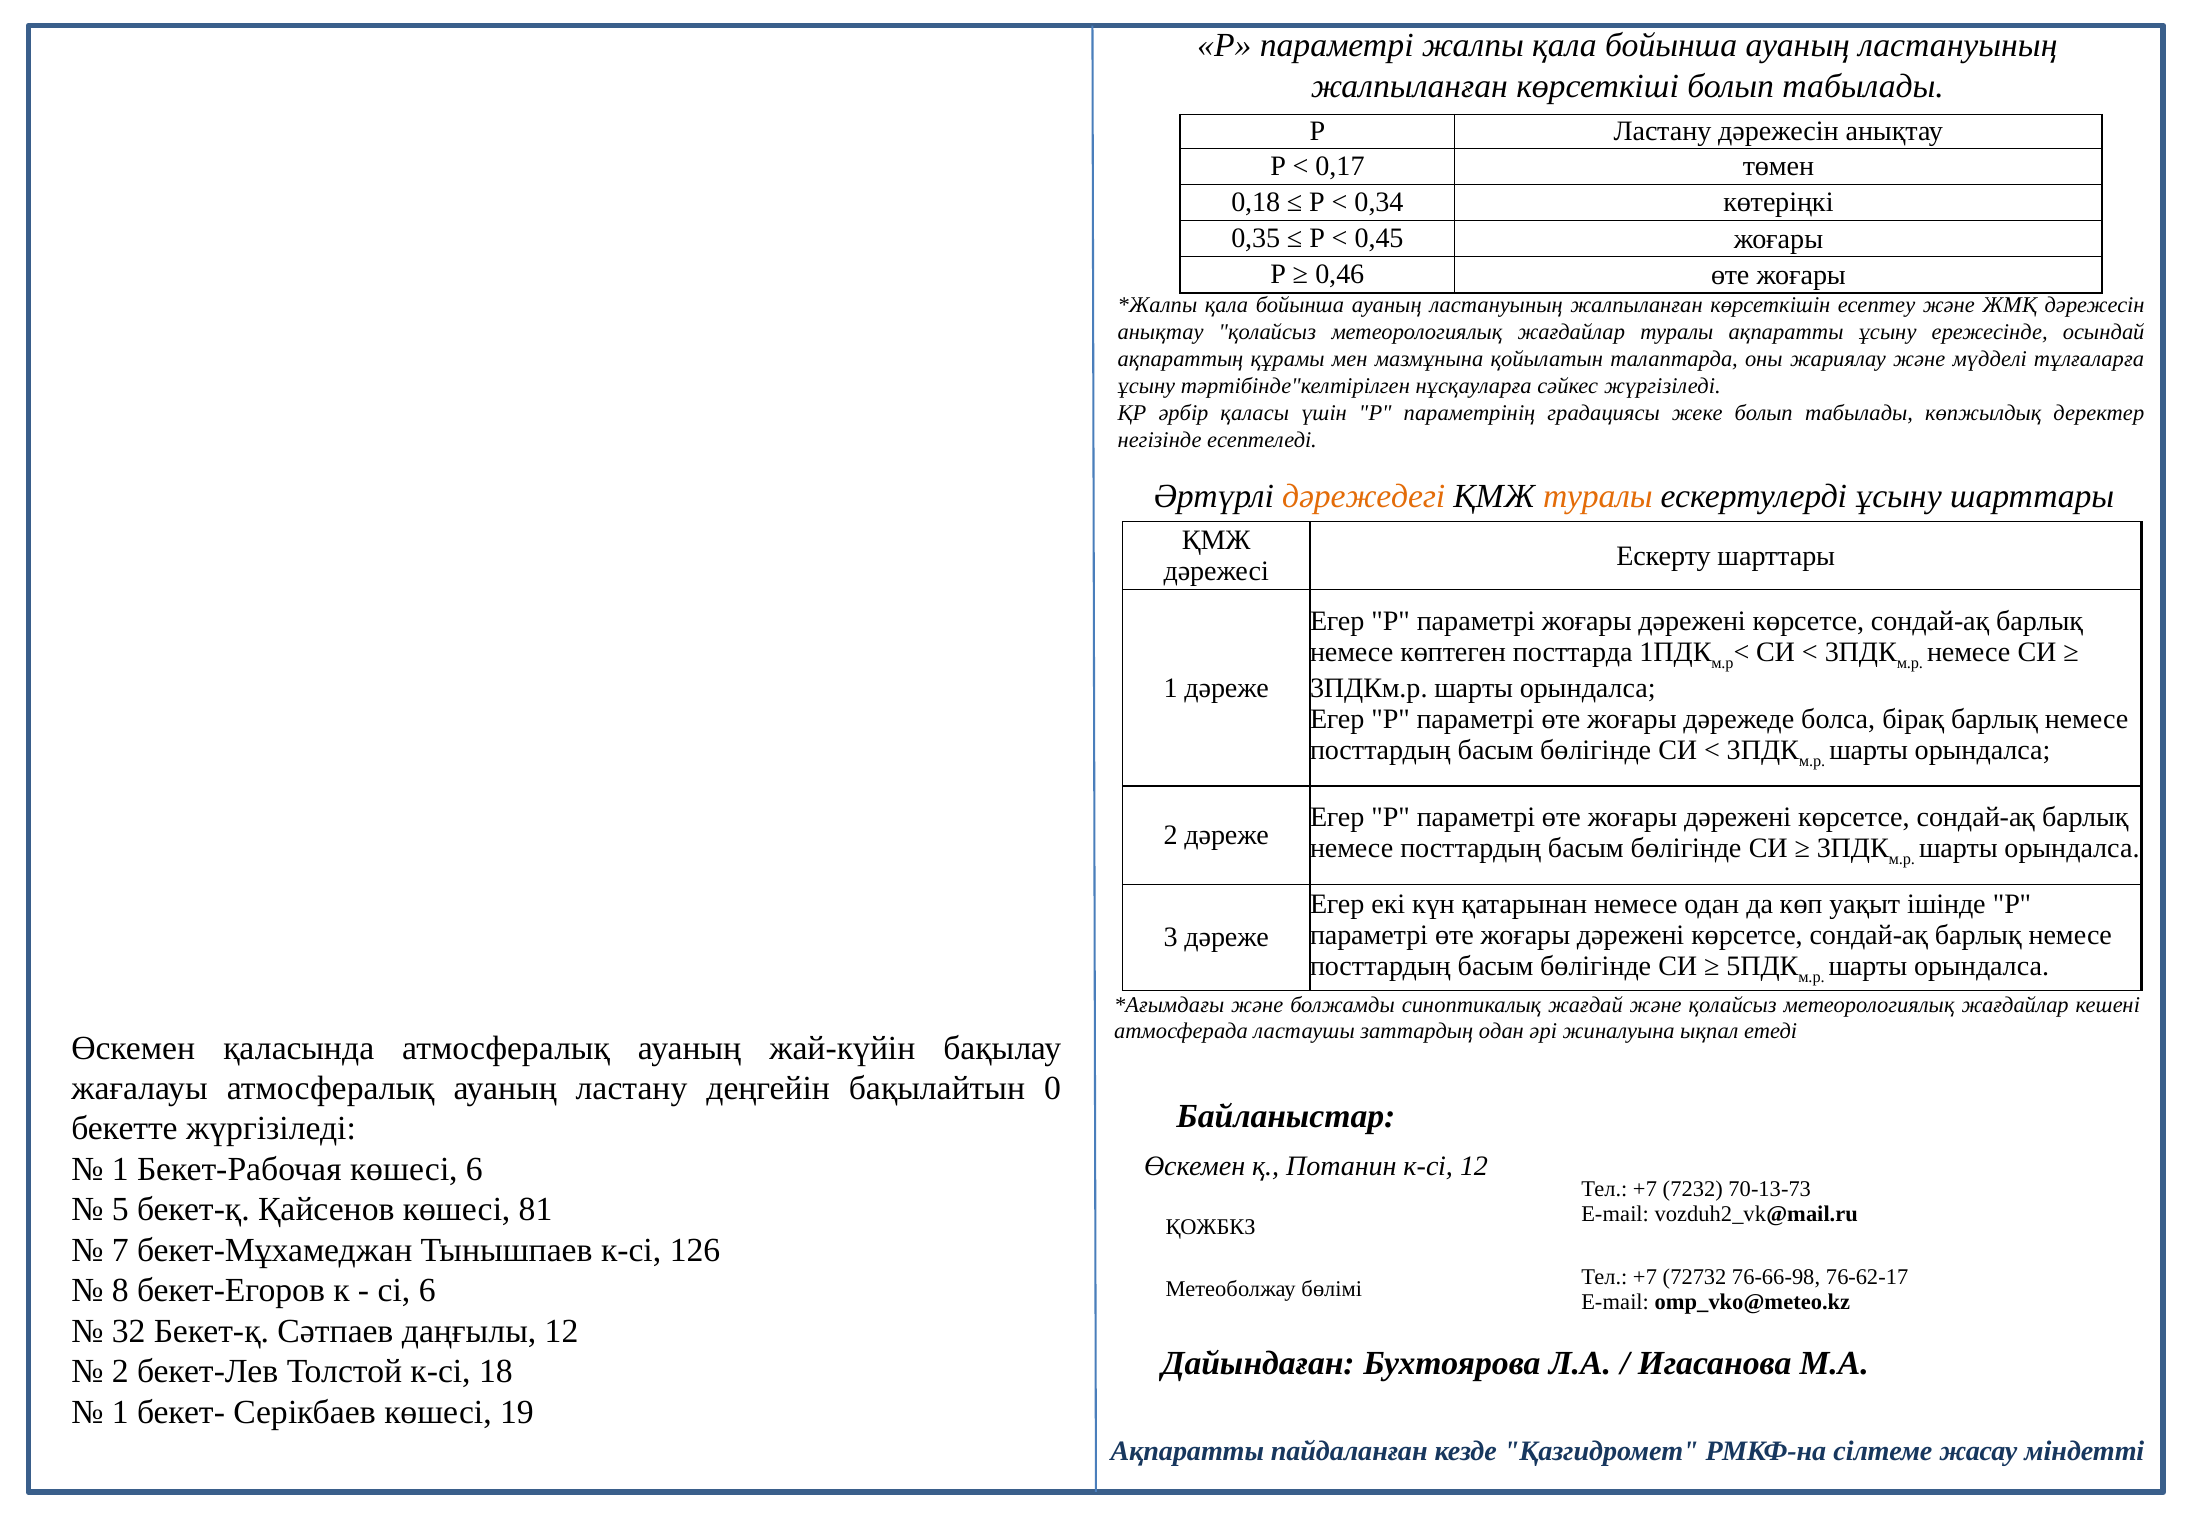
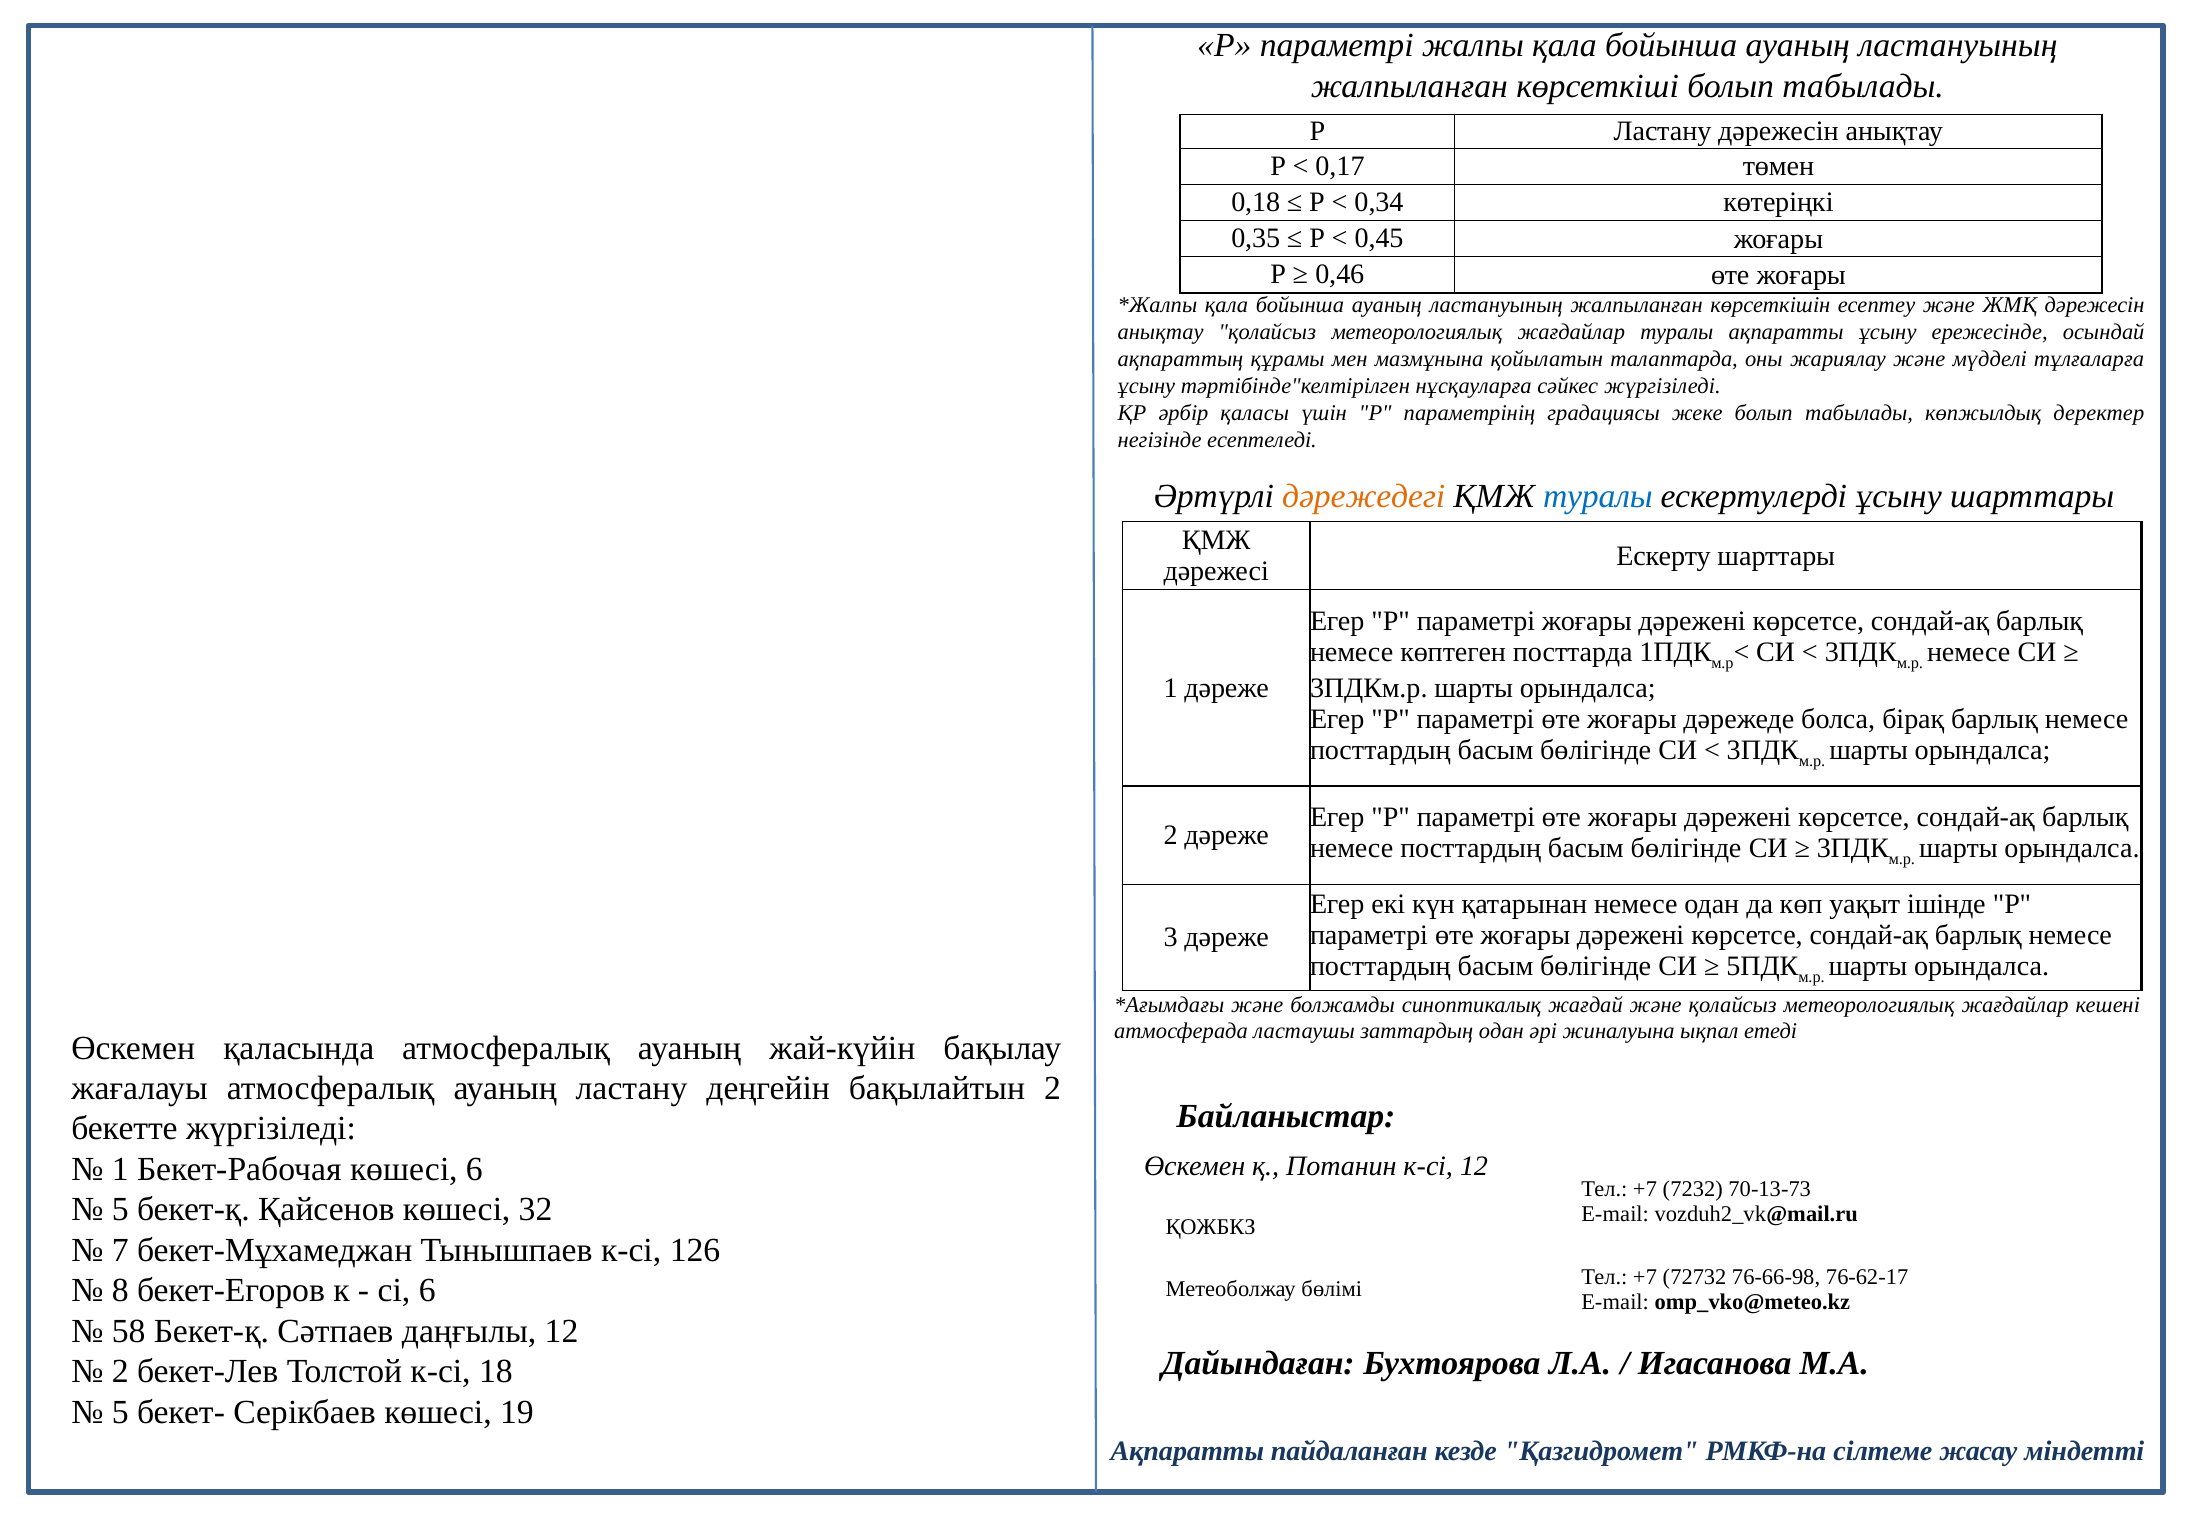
туралы colour: orange -> blue (1598, 496)
бақылайтын 0: 0 -> 2 (1053, 1088)
81: 81 -> 32 (536, 1209)
32: 32 -> 58 (129, 1331)
1: 1 -> 5 (120, 1412)
